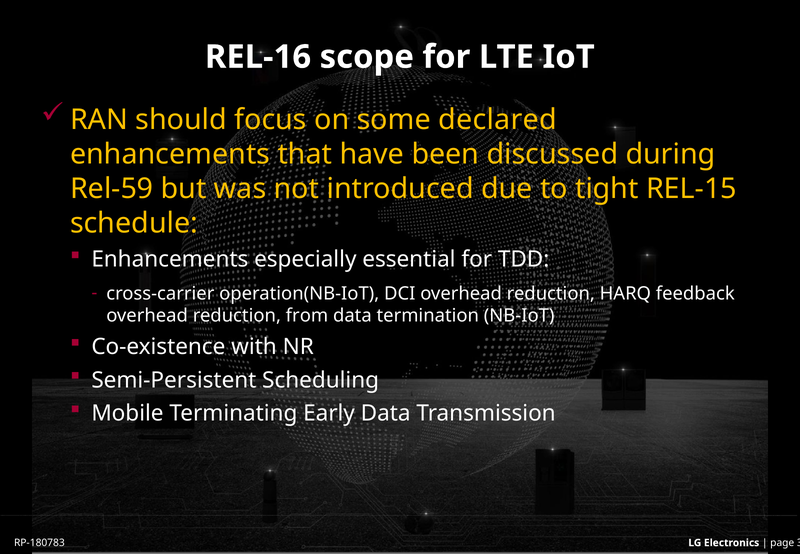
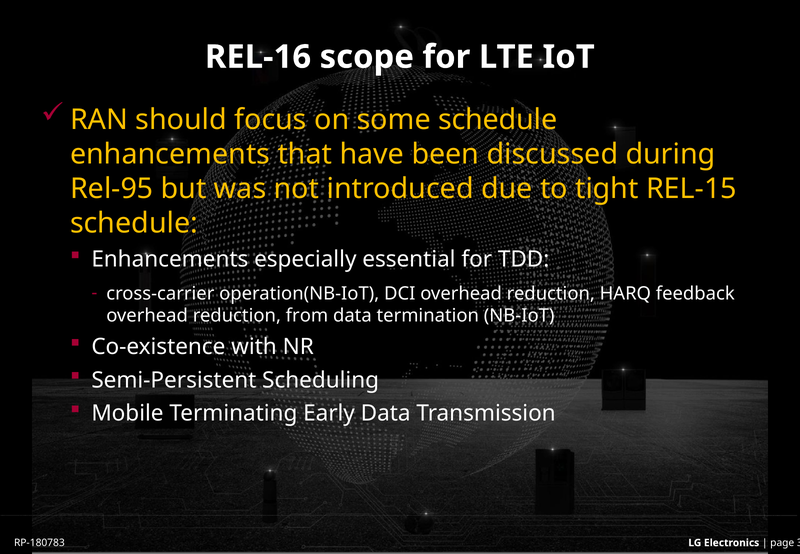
some declared: declared -> schedule (498, 120)
Rel-59: Rel-59 -> Rel-95 (112, 188)
